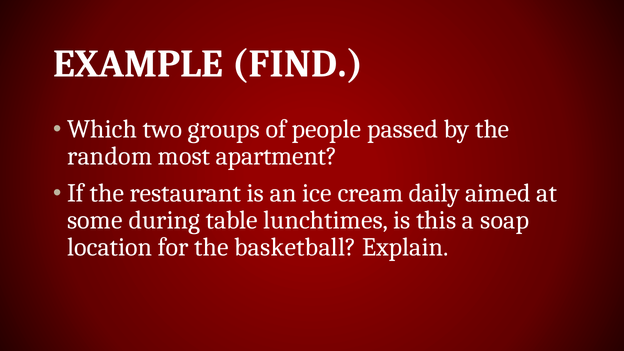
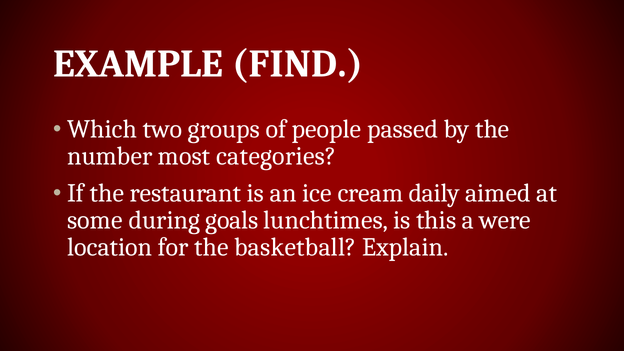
random: random -> number (110, 156)
apartment: apartment -> categories (276, 156)
table: table -> goals (232, 220)
soap: soap -> were (505, 220)
